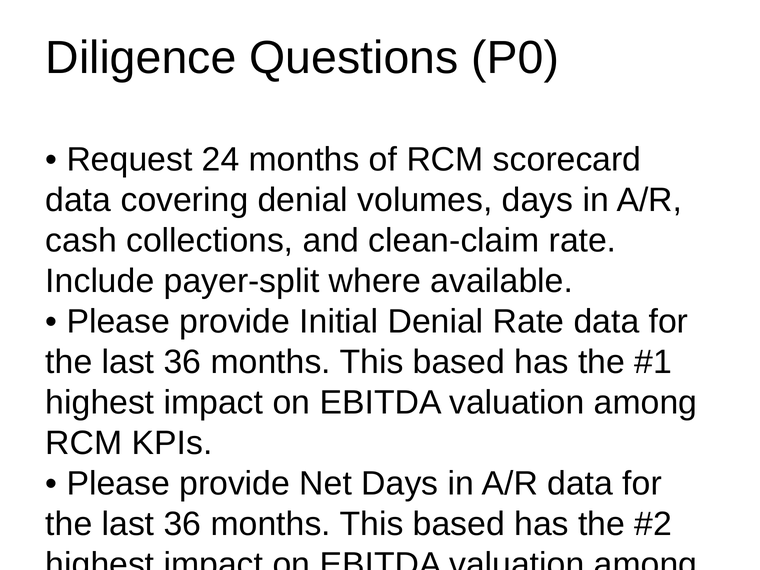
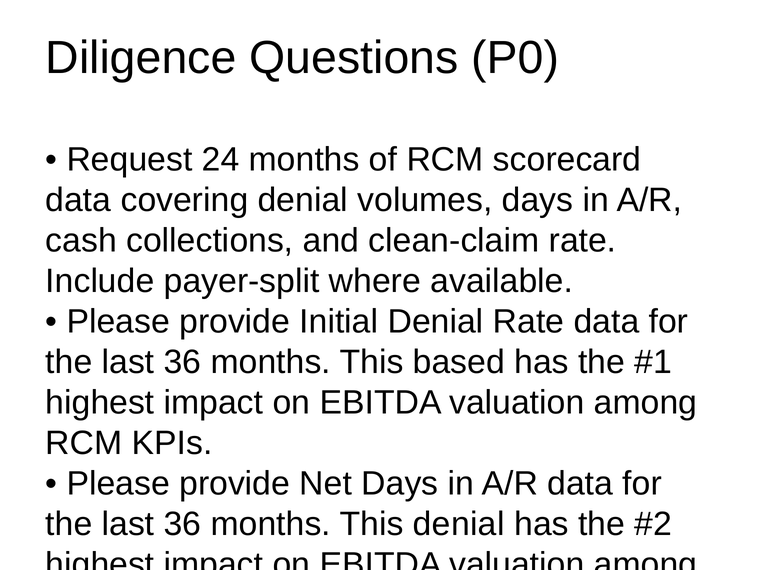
based: based -> denial (459, 524)
